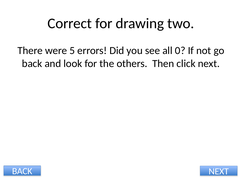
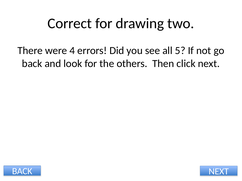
5: 5 -> 4 (72, 51)
0: 0 -> 5 (180, 51)
